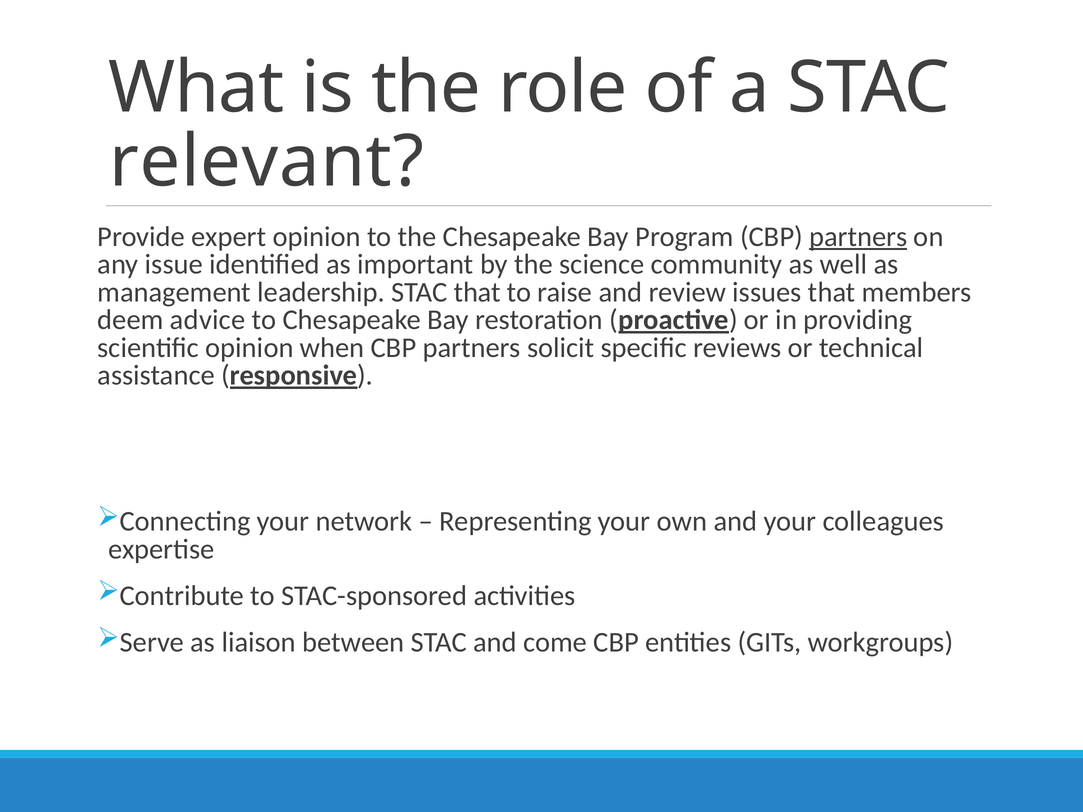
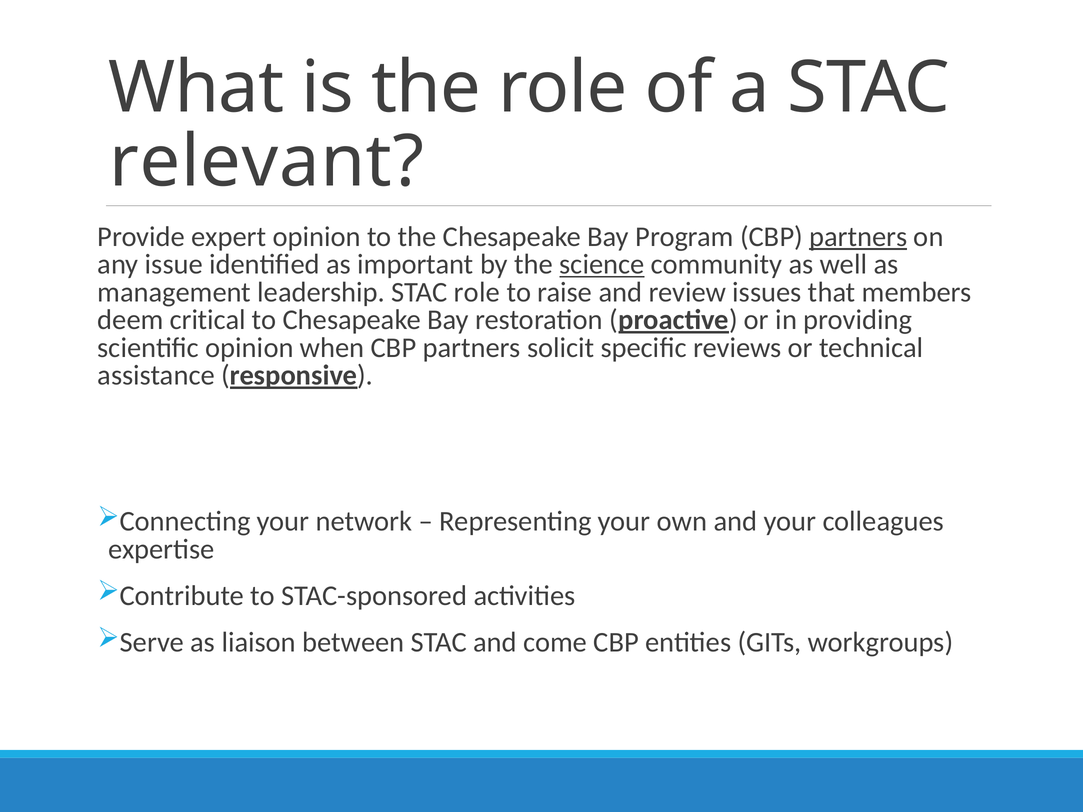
science underline: none -> present (602, 265)
STAC that: that -> role (477, 292)
advice: advice -> critical (208, 320)
